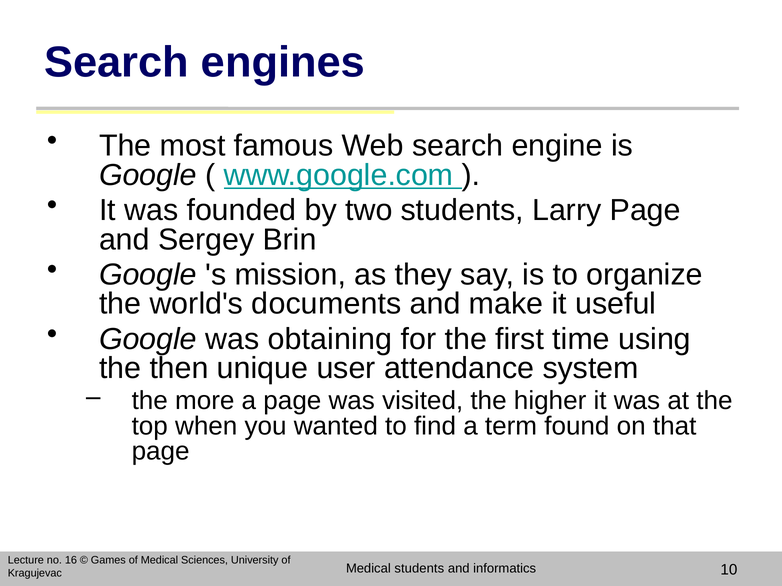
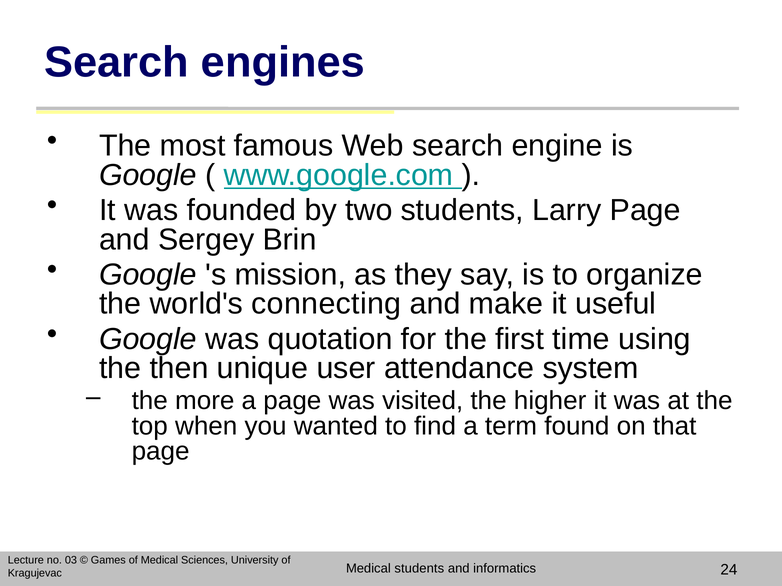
documents: documents -> connecting (326, 304)
obtaining: obtaining -> quotation (330, 340)
16: 16 -> 03 (71, 561)
10: 10 -> 24 (729, 570)
